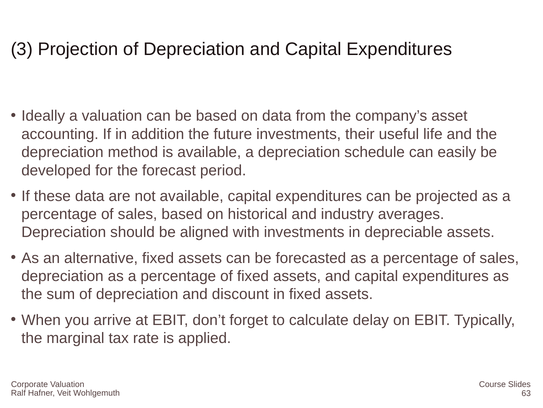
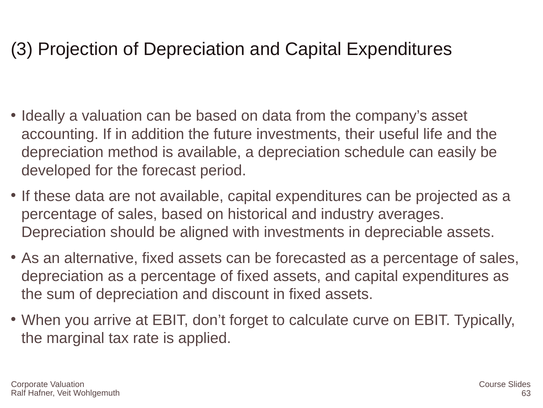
delay: delay -> curve (371, 319)
